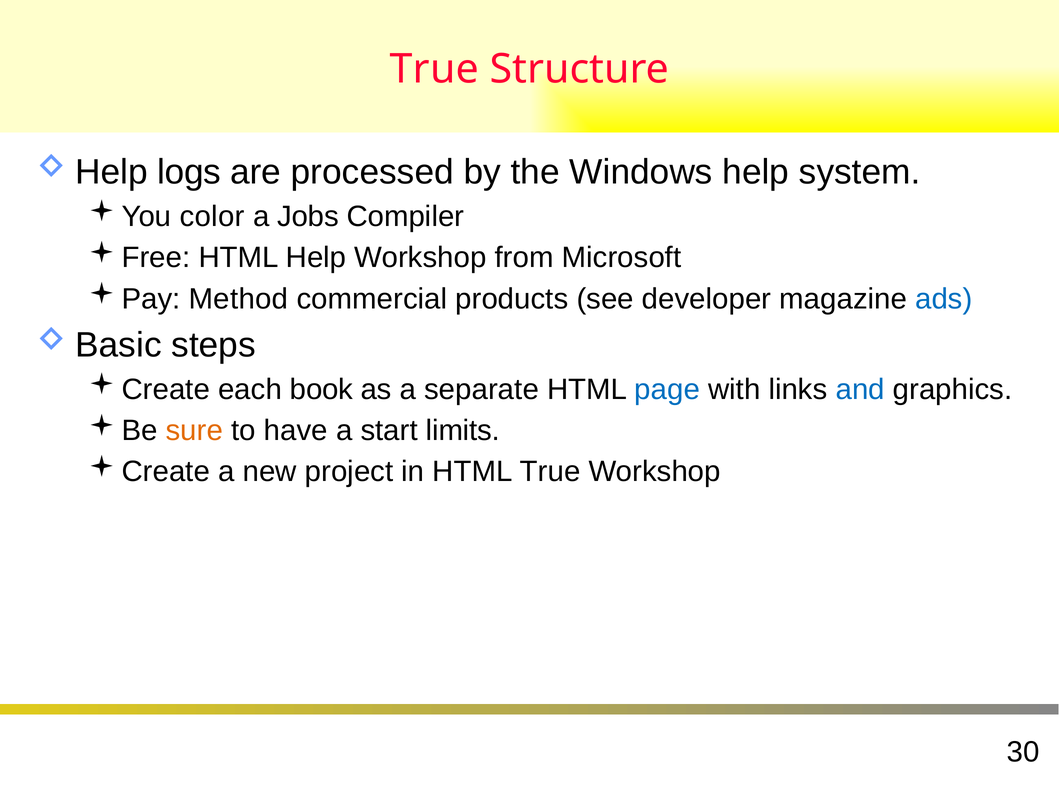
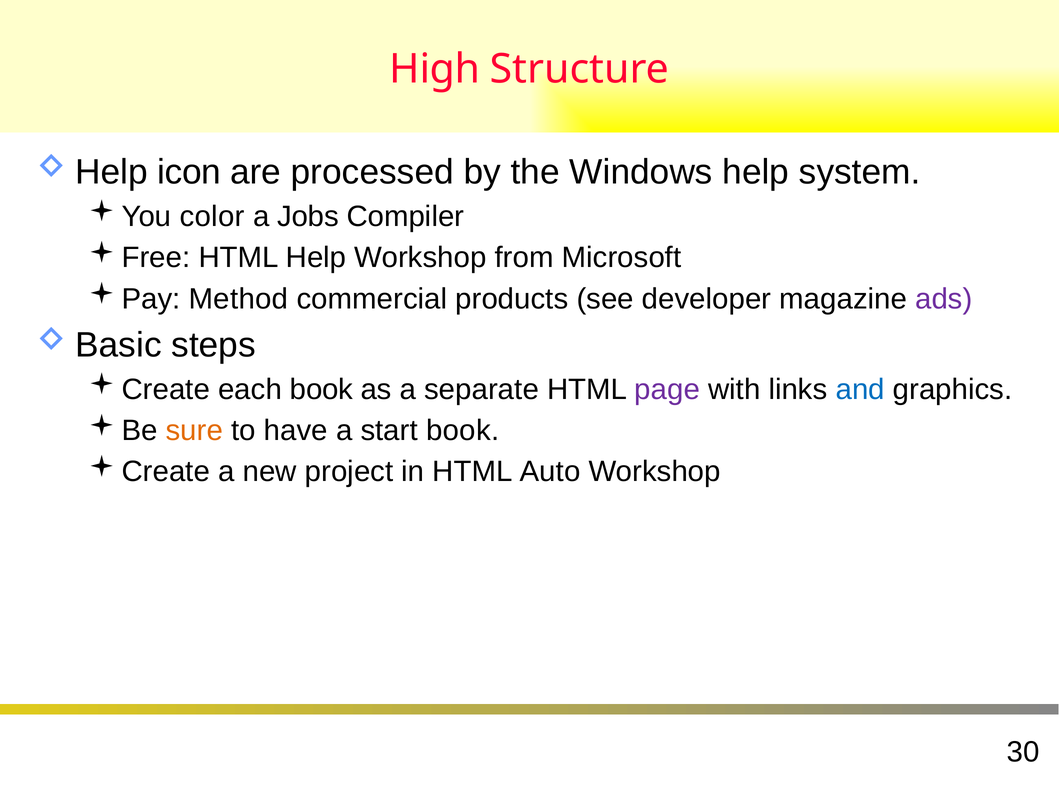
True: True -> High (435, 69)
logs: logs -> icon (189, 172)
ads colour: blue -> purple (944, 299)
page colour: blue -> purple (667, 390)
start limits: limits -> book (463, 431)
HTML True: True -> Auto (550, 472)
